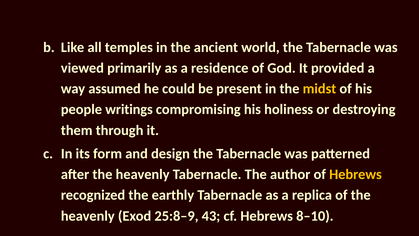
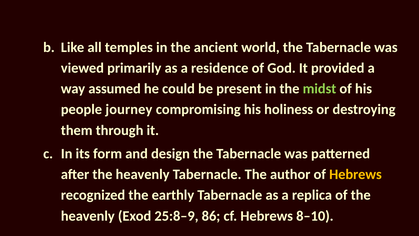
midst colour: yellow -> light green (319, 89)
writings: writings -> journey (129, 109)
43: 43 -> 86 (211, 216)
